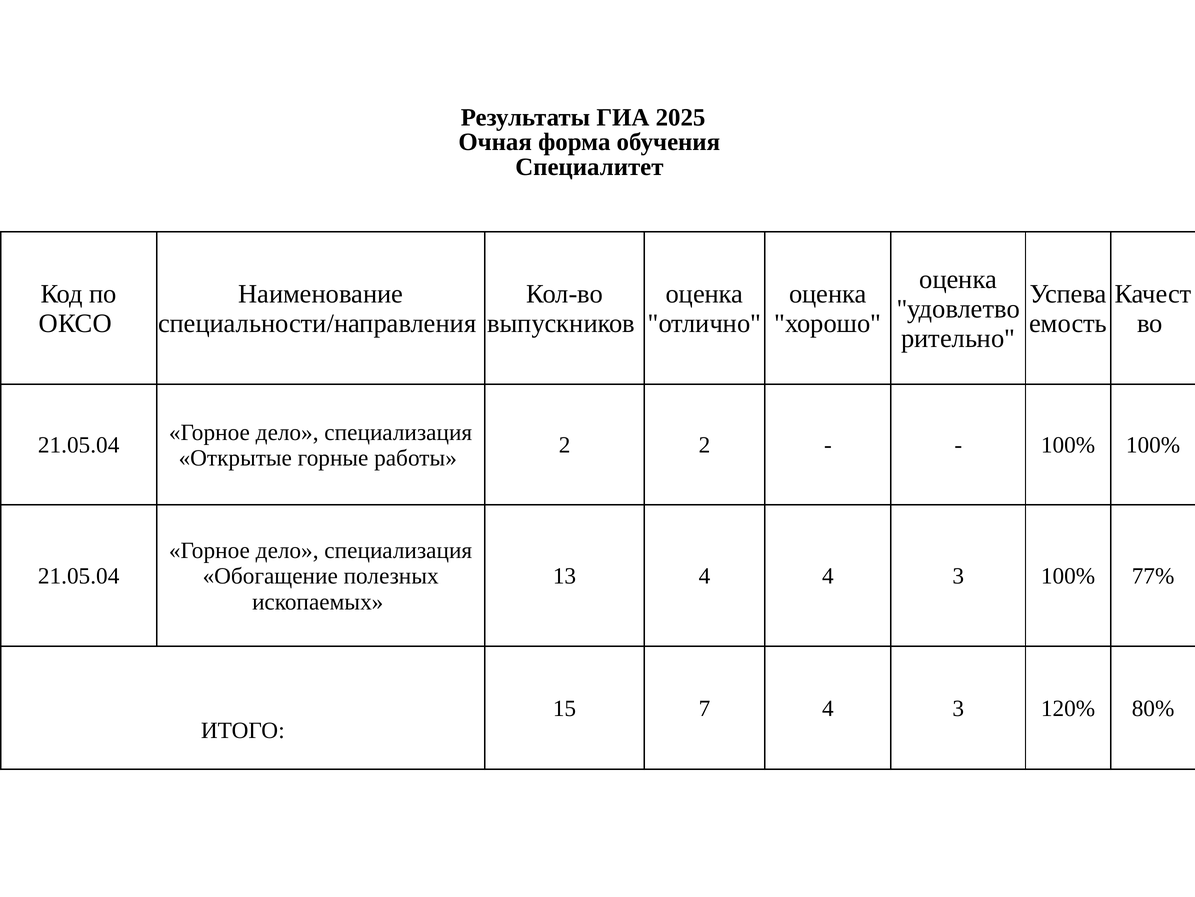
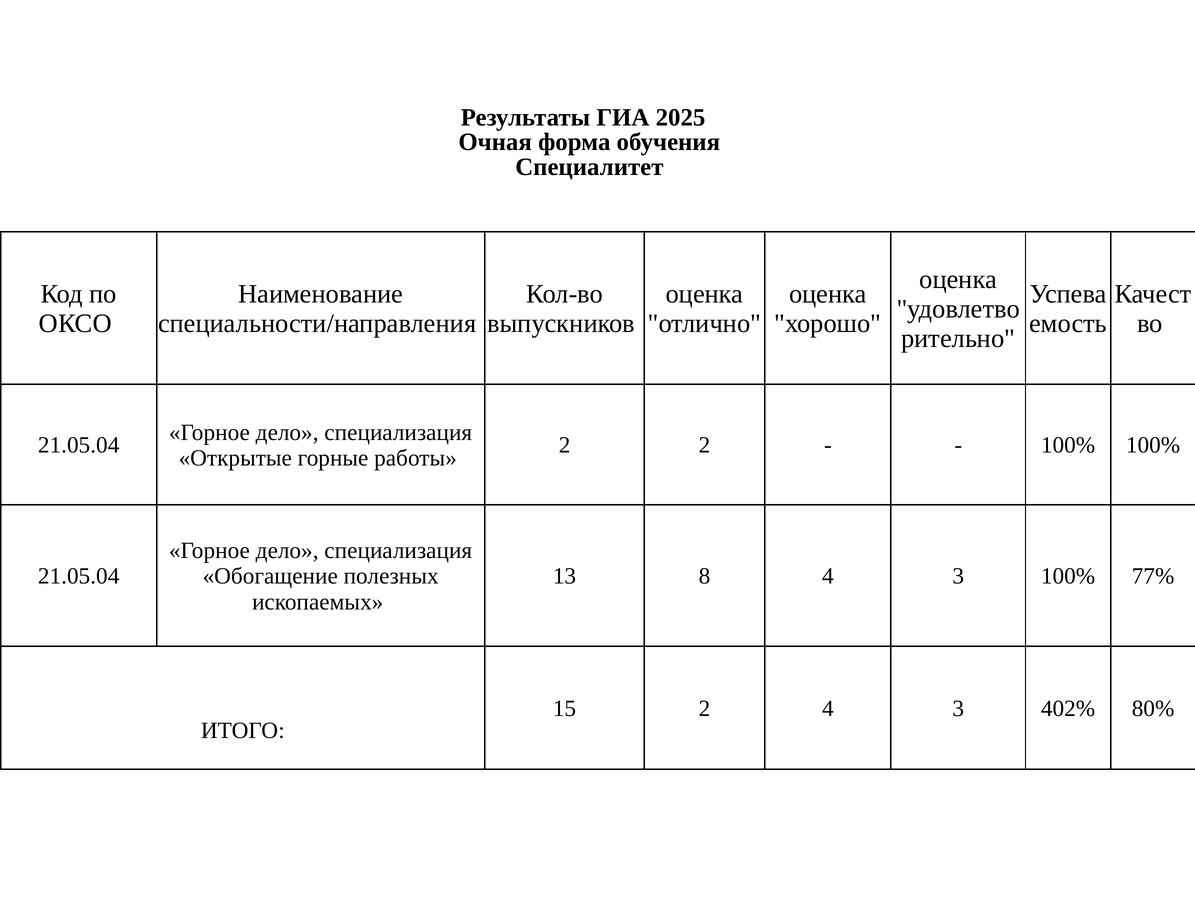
13 4: 4 -> 8 (705, 576)
15 7: 7 -> 2 (705, 708)
120%: 120% -> 402% (1068, 708)
